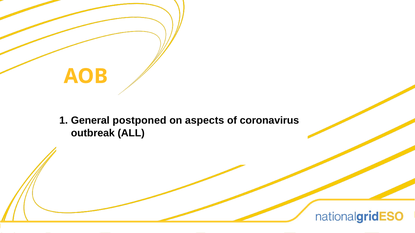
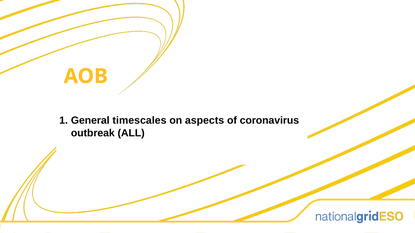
postponed: postponed -> timescales (139, 121)
